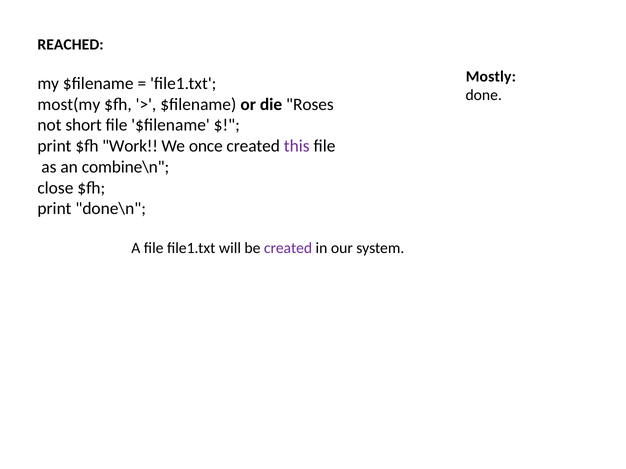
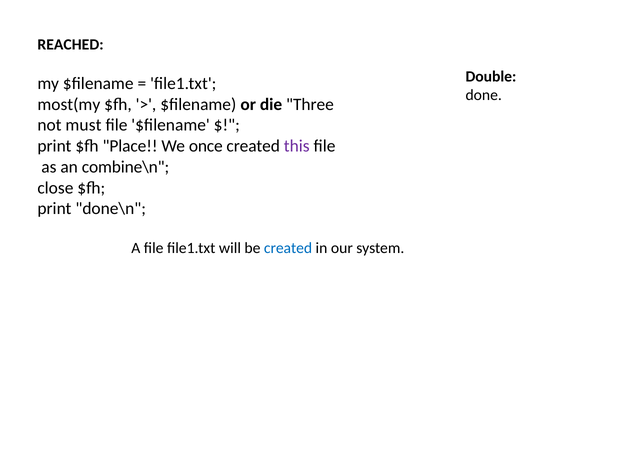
Mostly: Mostly -> Double (491, 77)
Roses: Roses -> Three (310, 104)
short: short -> must (83, 125)
Work: Work -> Place (130, 146)
created colour: purple -> blue (288, 248)
